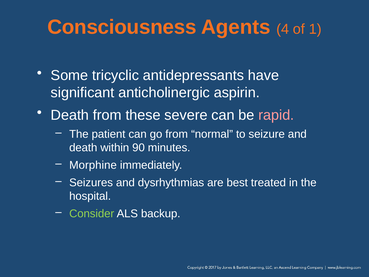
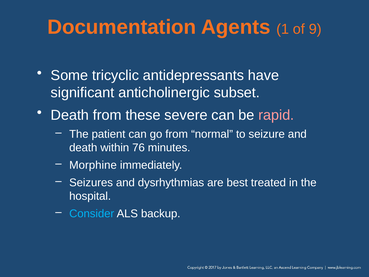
Consciousness: Consciousness -> Documentation (122, 27)
4: 4 -> 1 (283, 29)
1: 1 -> 9 (315, 29)
aspirin: aspirin -> subset (237, 93)
90: 90 -> 76 (139, 148)
Consider colour: light green -> light blue (92, 214)
